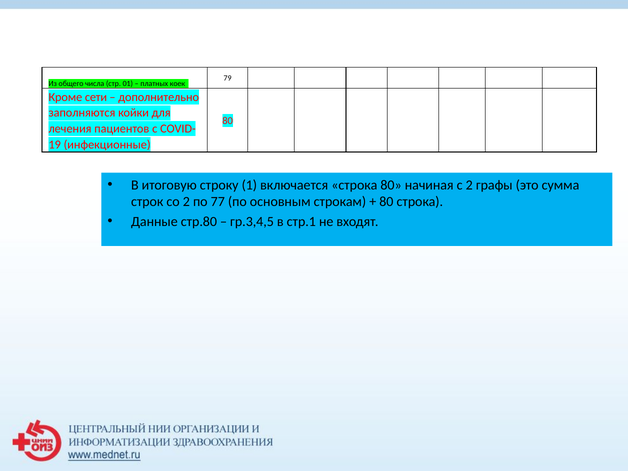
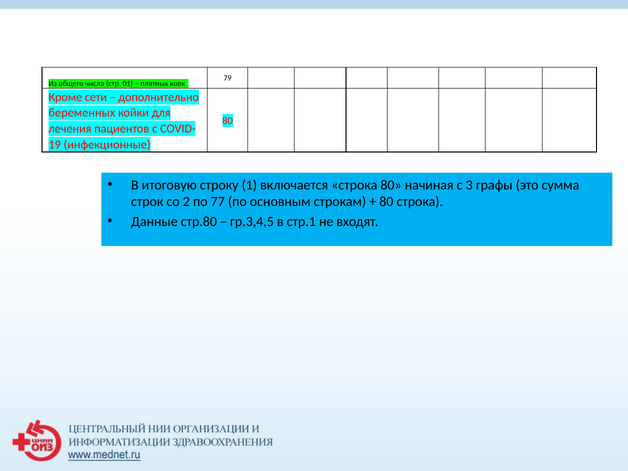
заполняются: заполняются -> беременных (82, 113)
с 2: 2 -> 3 (469, 185)
